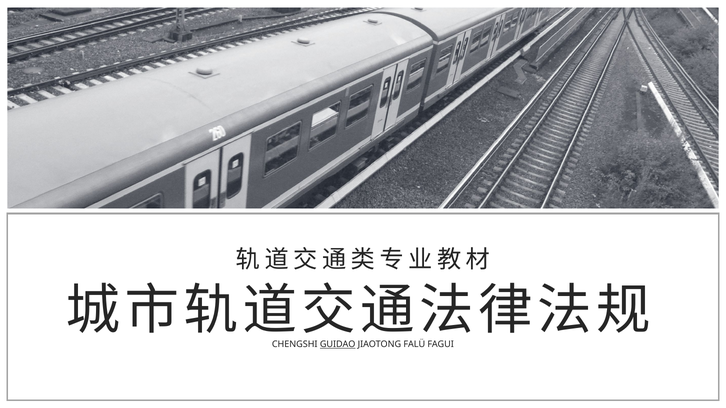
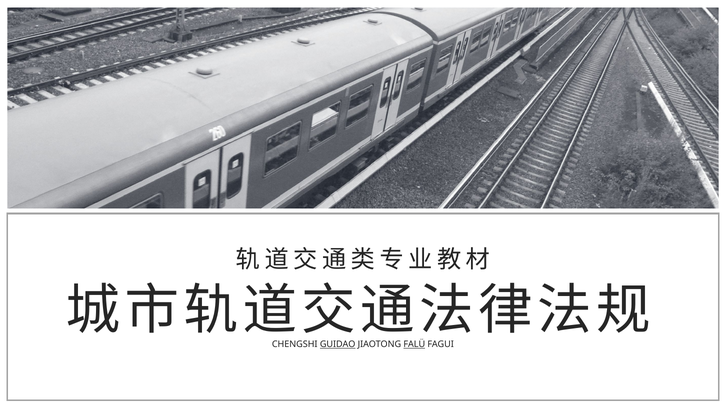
FALÜ underline: none -> present (414, 344)
